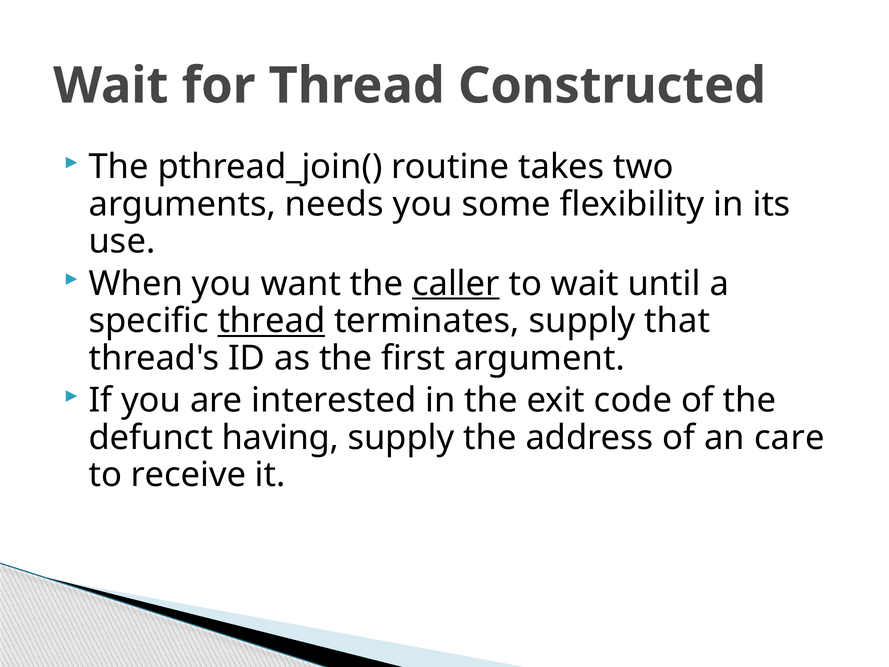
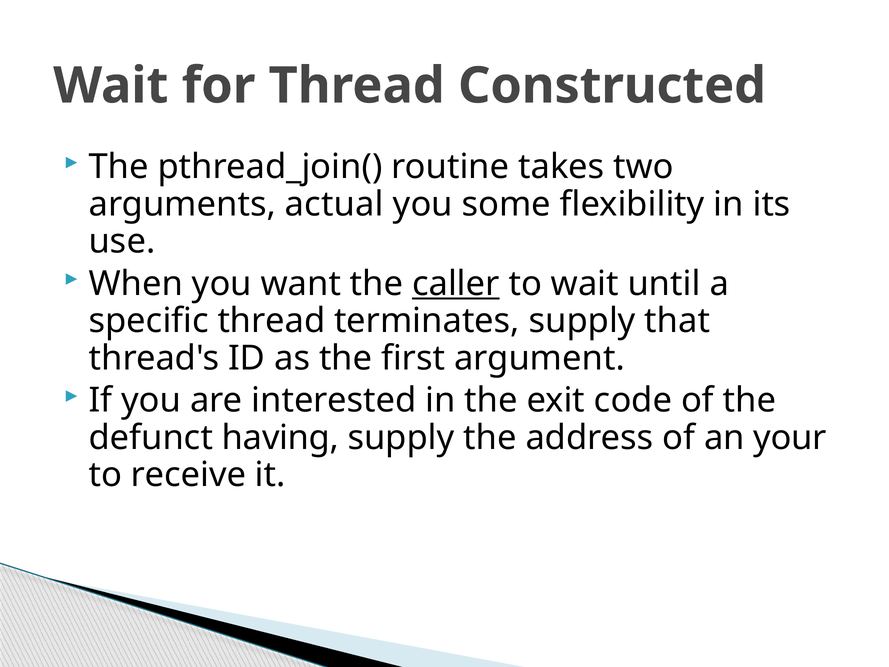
needs: needs -> actual (334, 204)
thread underline: present -> none (271, 321)
care: care -> your (790, 438)
